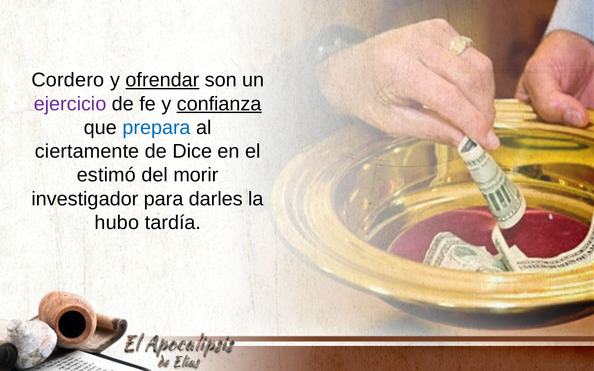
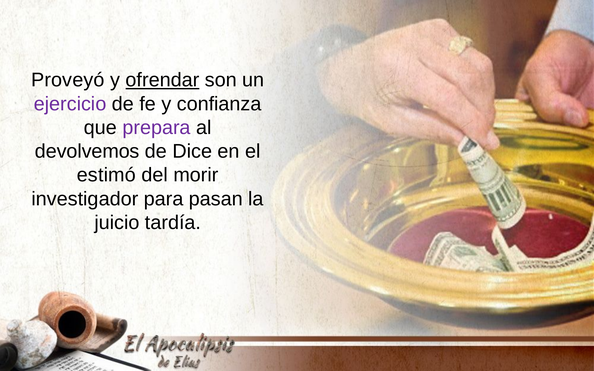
Cordero: Cordero -> Proveyó (68, 80)
confianza underline: present -> none (219, 104)
prepara colour: blue -> purple (157, 128)
ciertamente: ciertamente -> devolvemos (87, 151)
darles: darles -> pasan (216, 199)
hubo: hubo -> juicio (117, 223)
